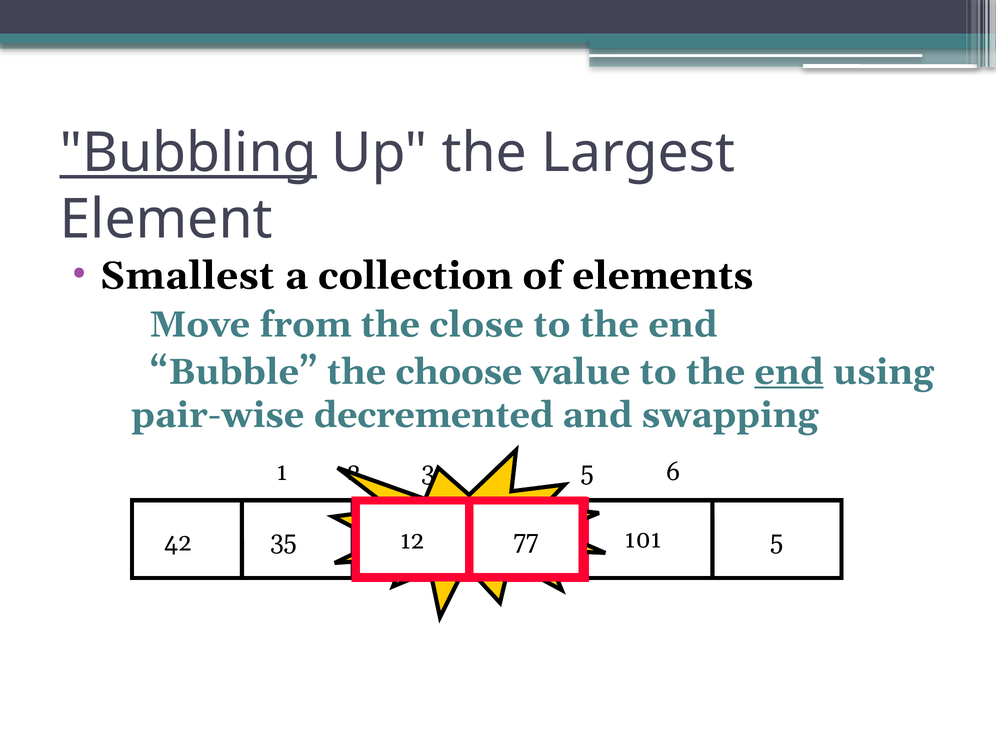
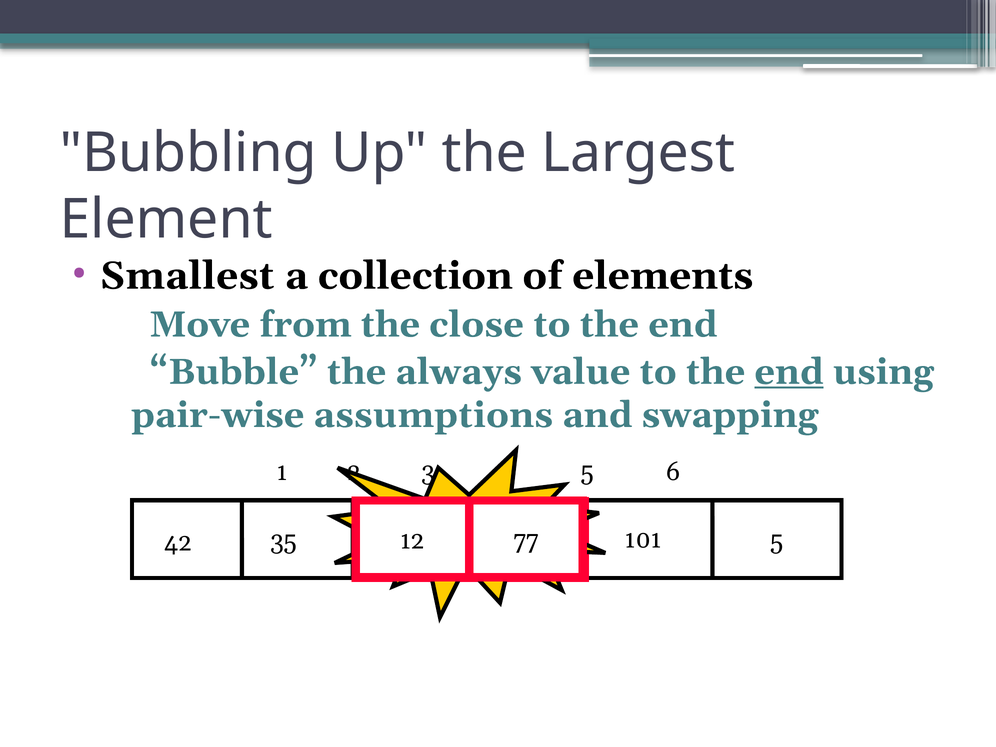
Bubbling underline: present -> none (188, 153)
choose: choose -> always (459, 372)
decremented: decremented -> assumptions (433, 415)
